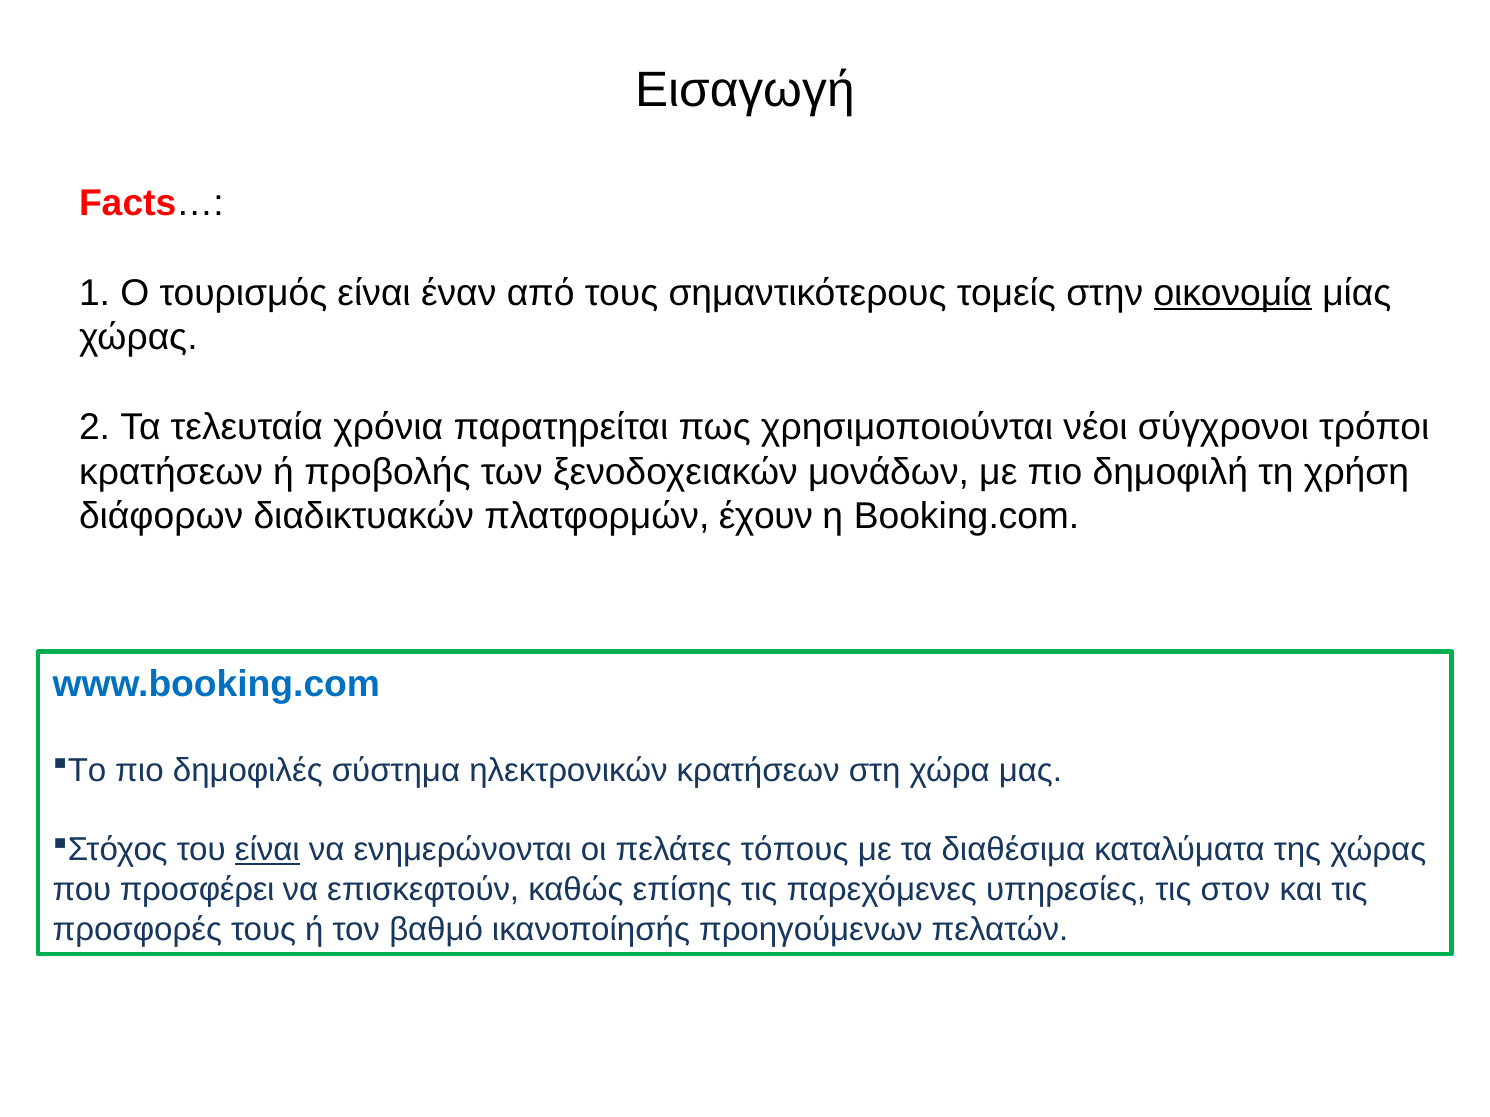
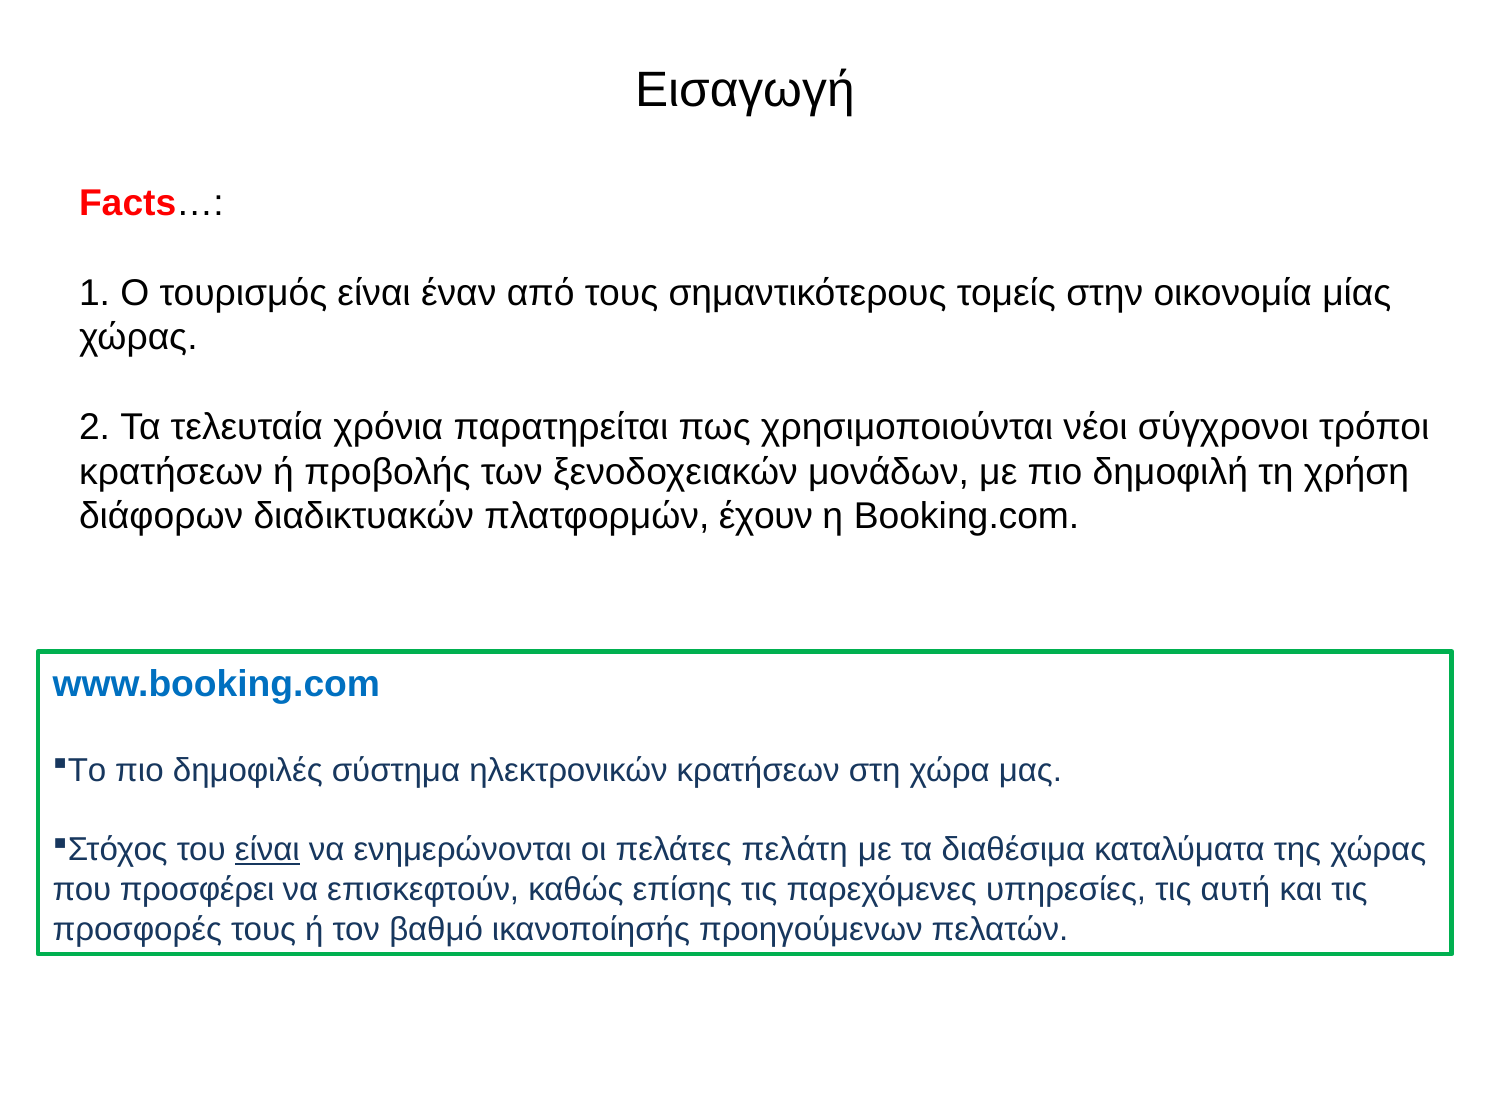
οικονομία underline: present -> none (1233, 293)
τόπους: τόπους -> πελάτη (795, 850)
στον: στον -> αυτή (1235, 890)
